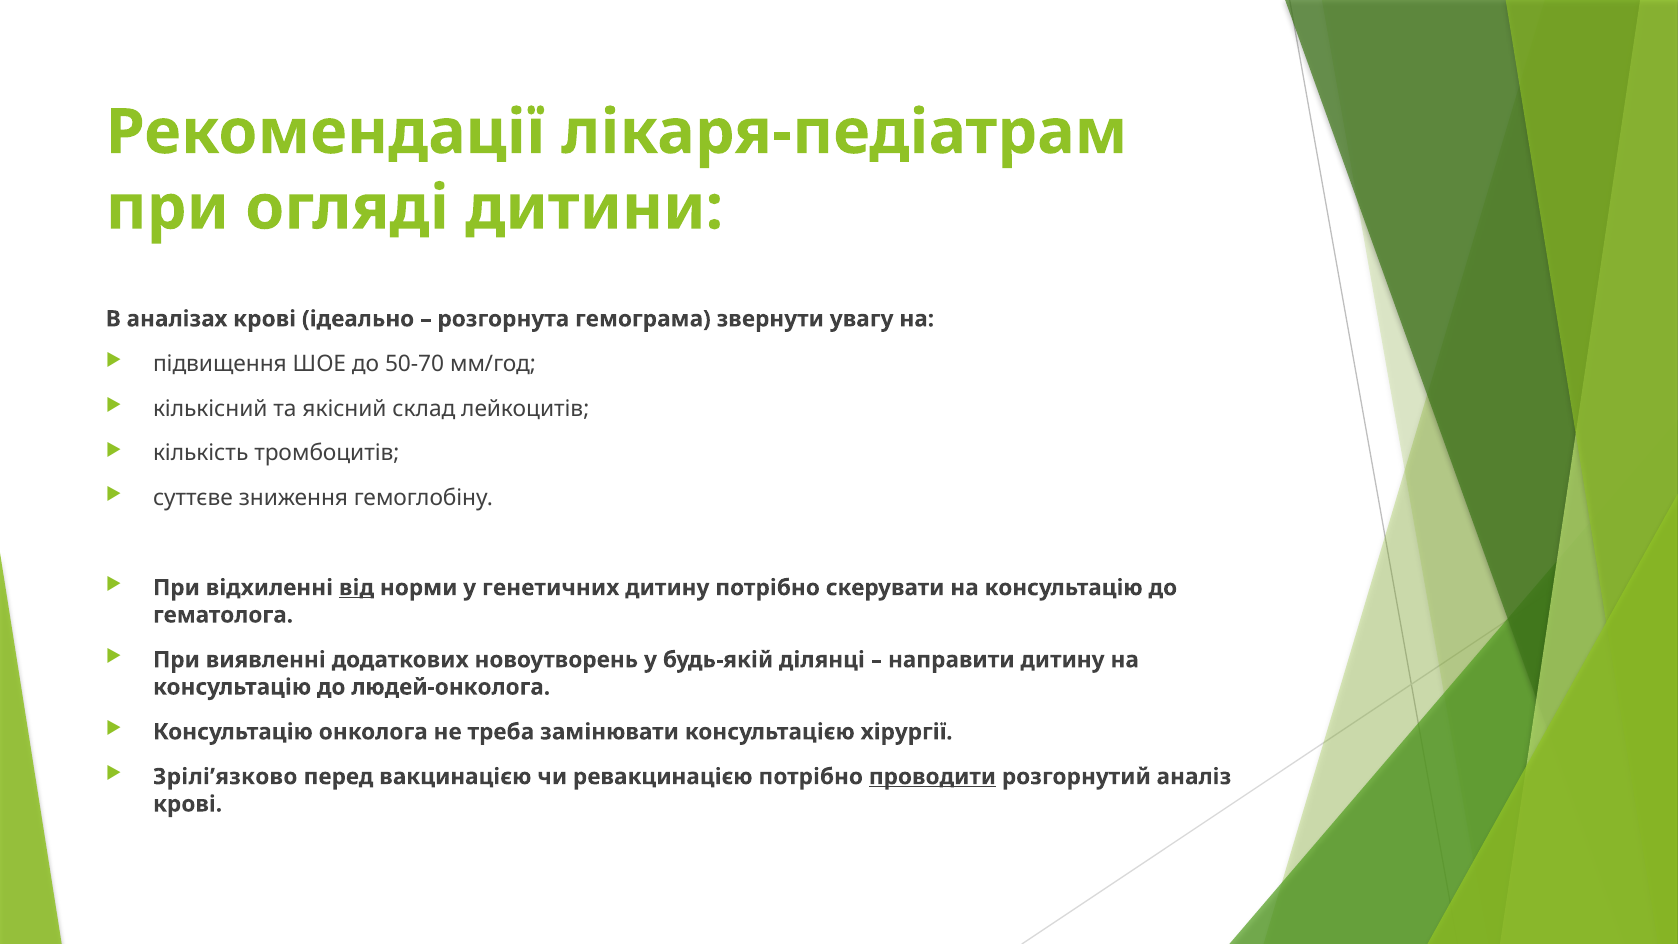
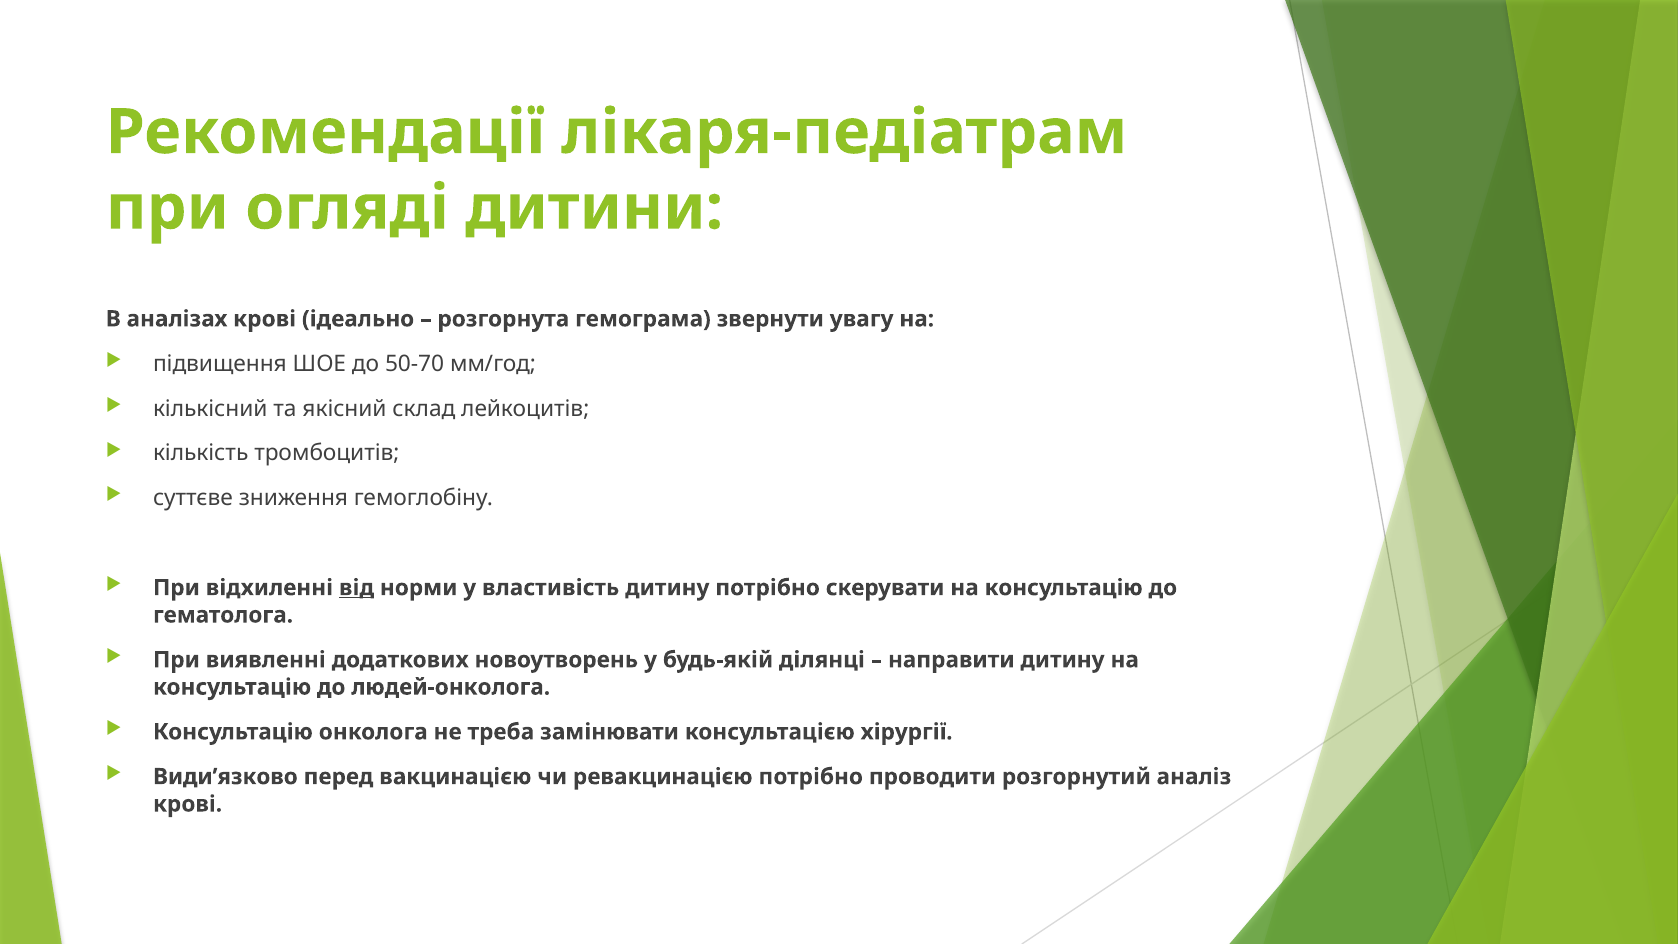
генетичних: генетичних -> властивість (551, 588)
Зрілі’язково: Зрілі’язково -> Види’язково (225, 777)
проводити underline: present -> none (932, 777)
